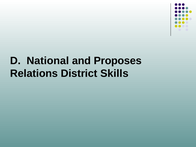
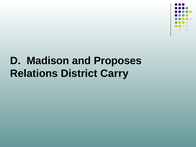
National: National -> Madison (48, 61)
Skills: Skills -> Carry (114, 73)
